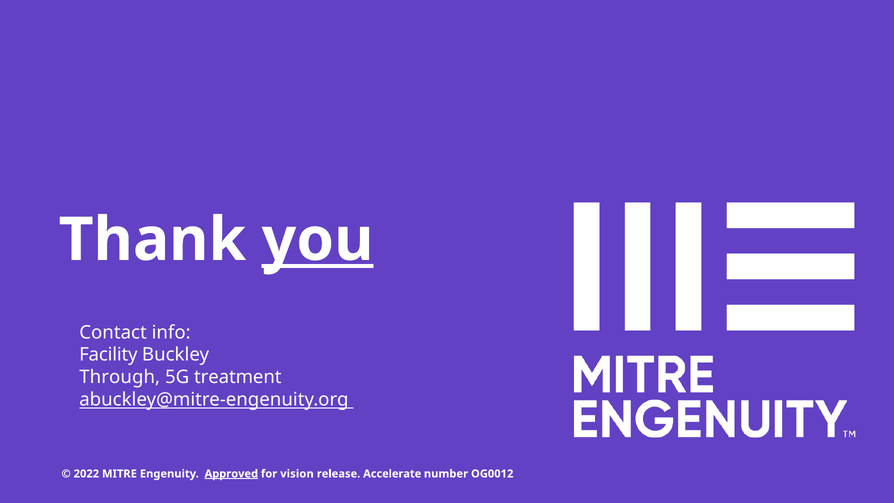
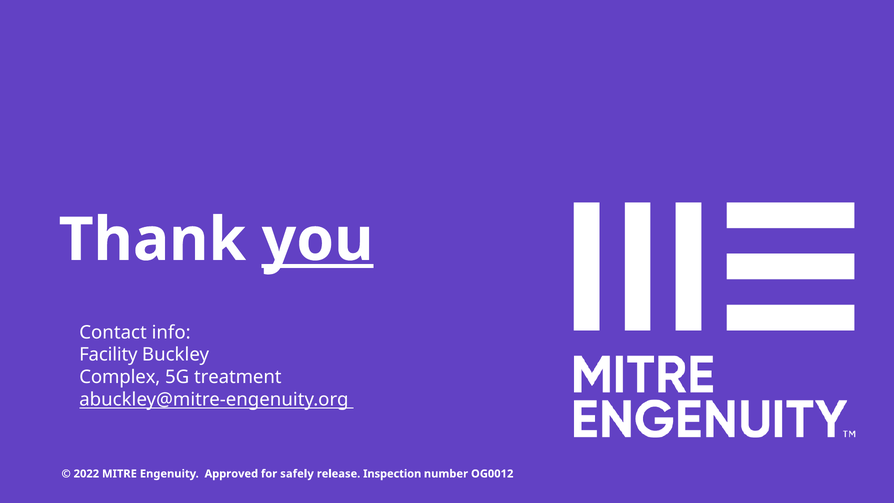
Through: Through -> Complex (120, 377)
Approved underline: present -> none (231, 474)
vision: vision -> safely (297, 474)
Accelerate: Accelerate -> Inspection (392, 474)
